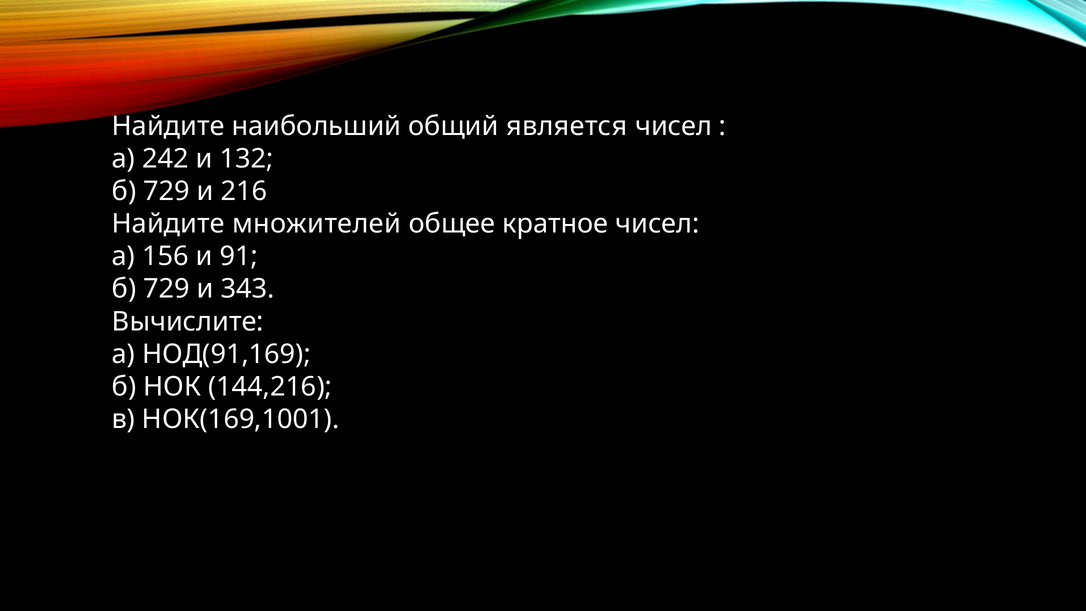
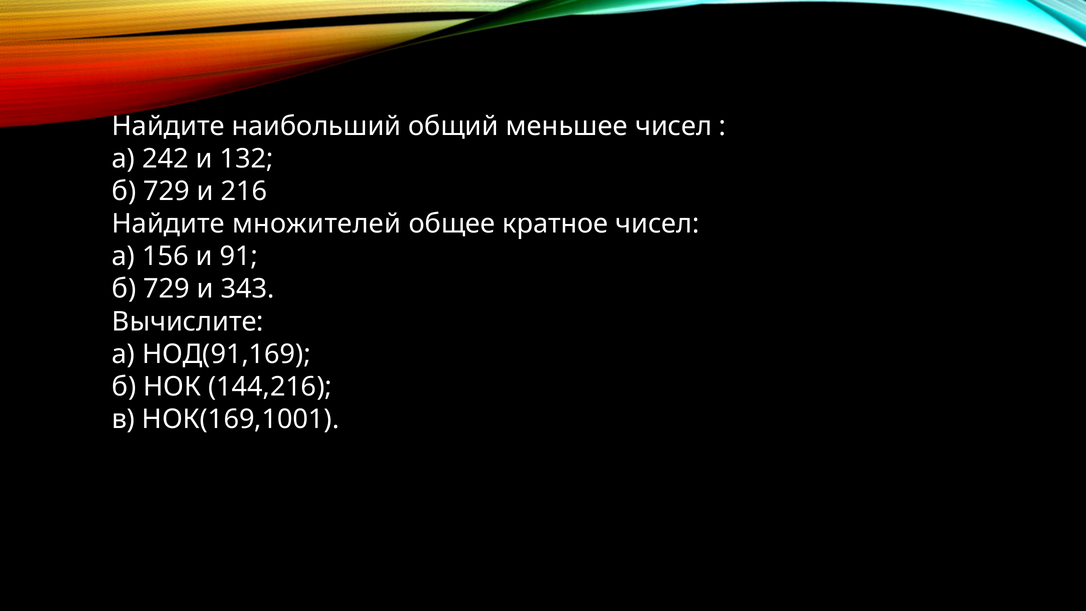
является: является -> меньшее (567, 126)
